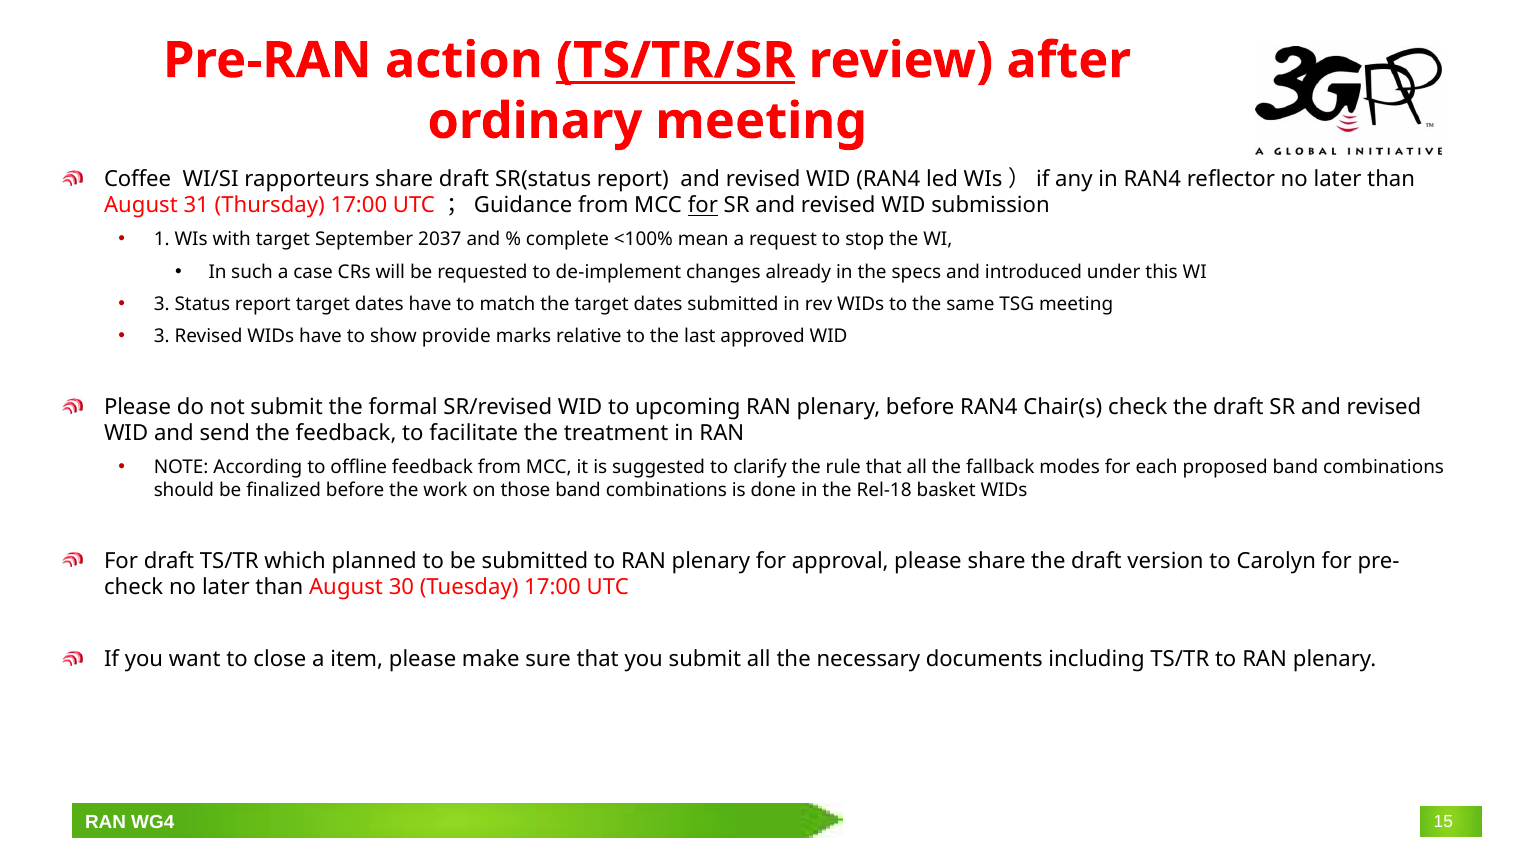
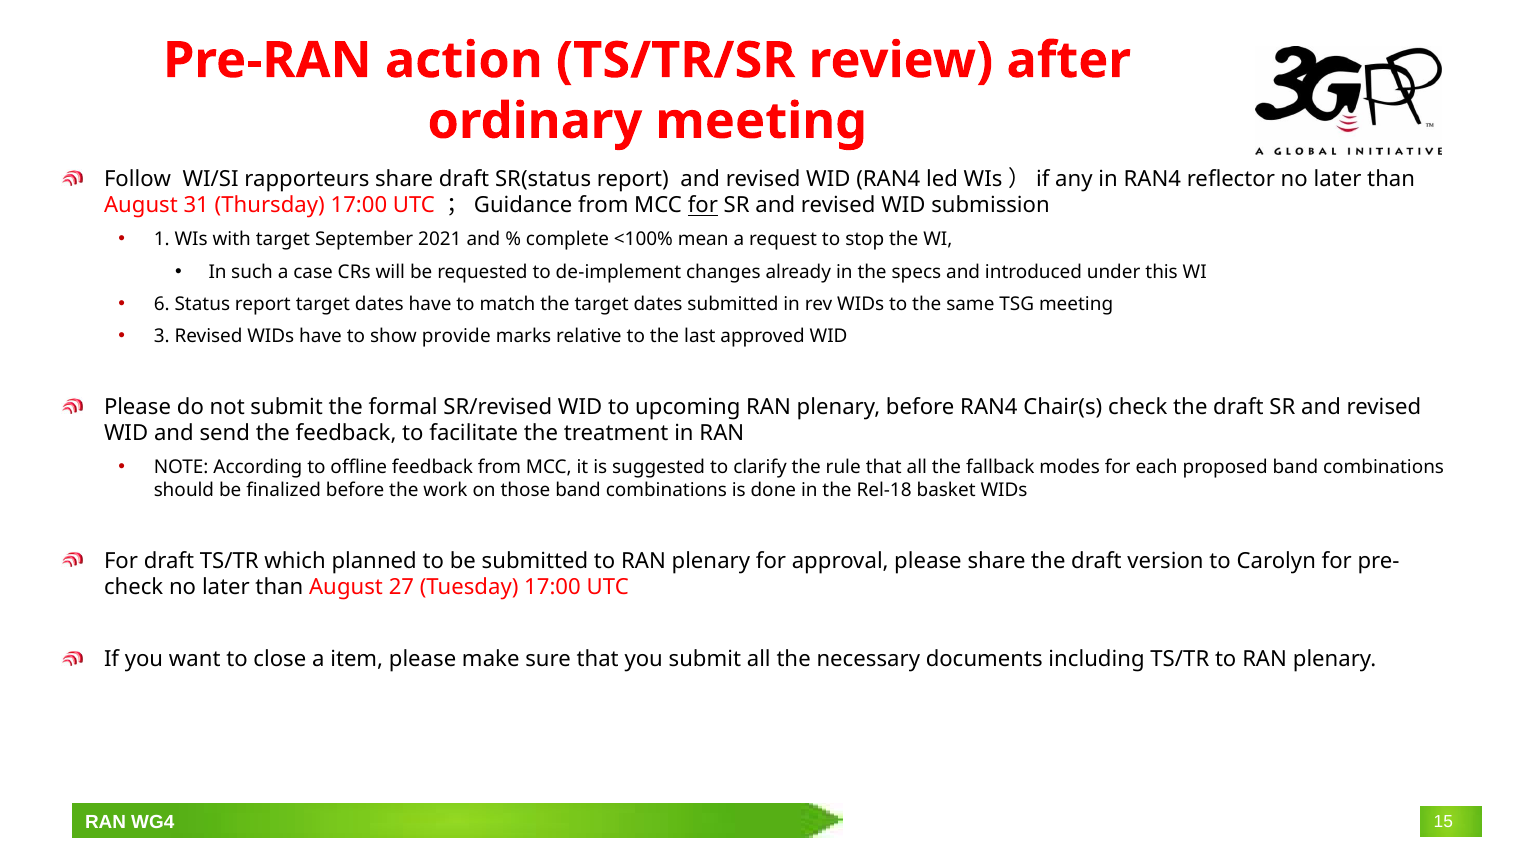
TS/TR/SR underline: present -> none (676, 60)
Coffee: Coffee -> Follow (138, 179)
2037: 2037 -> 2021 (440, 239)
3: 3 -> 6 (162, 304)
30: 30 -> 27 (401, 587)
